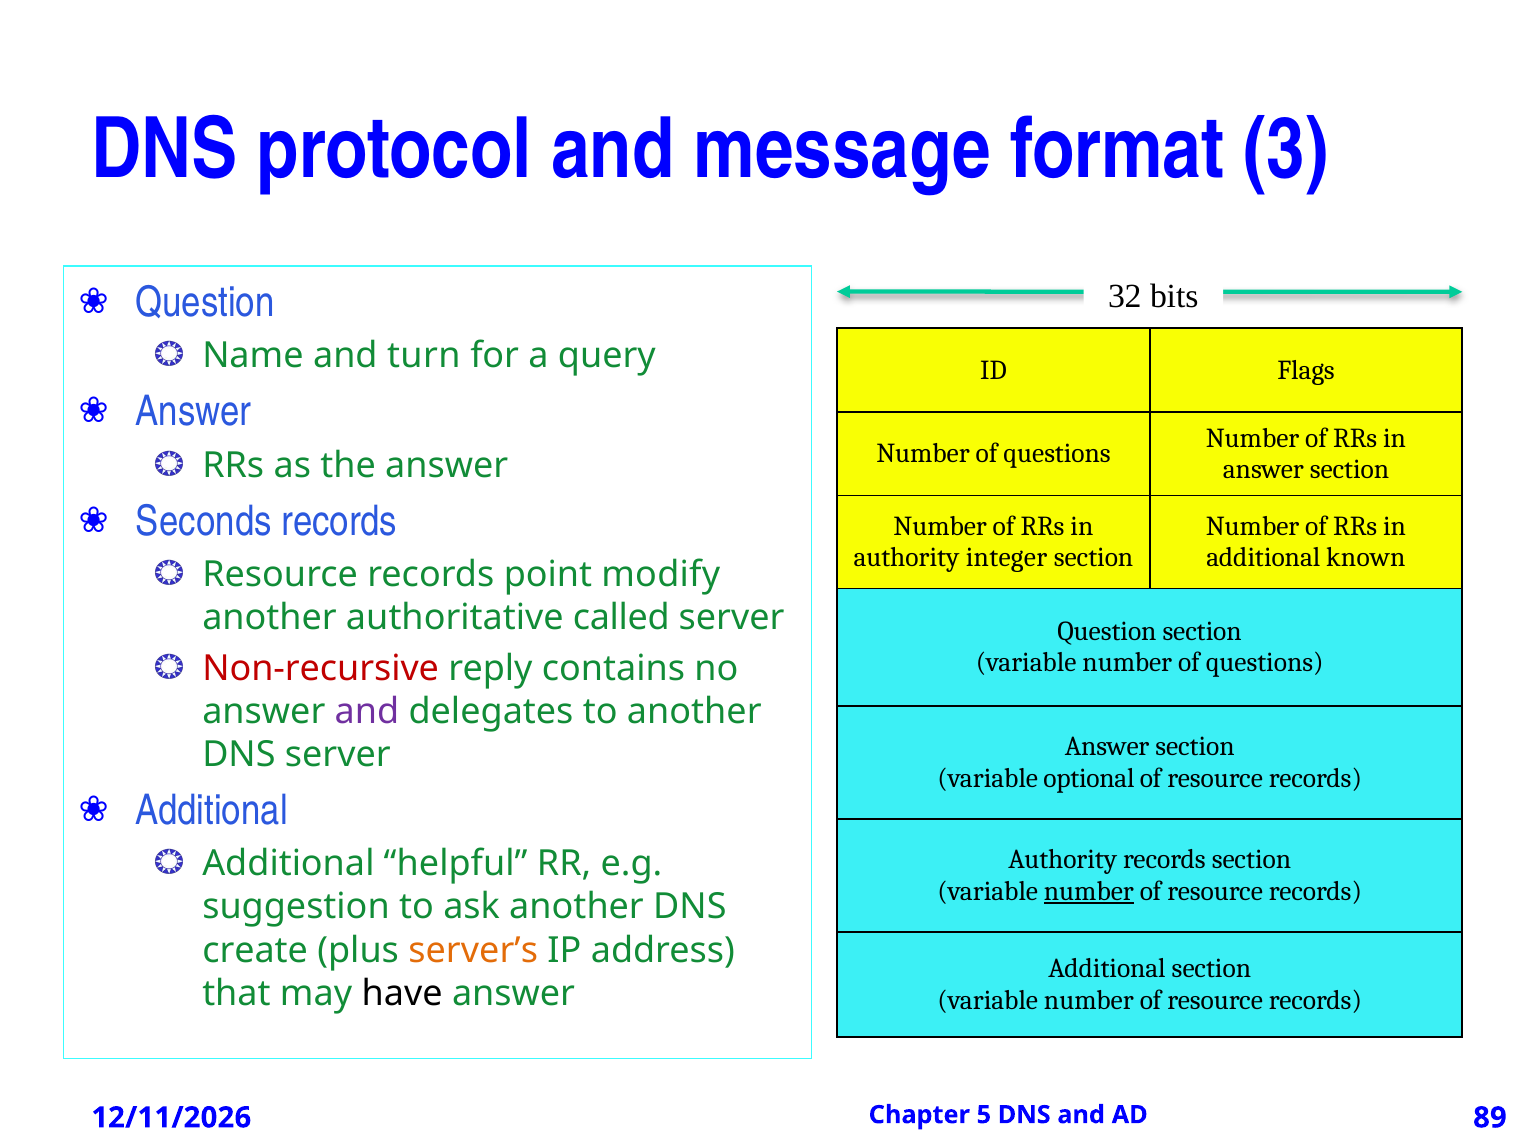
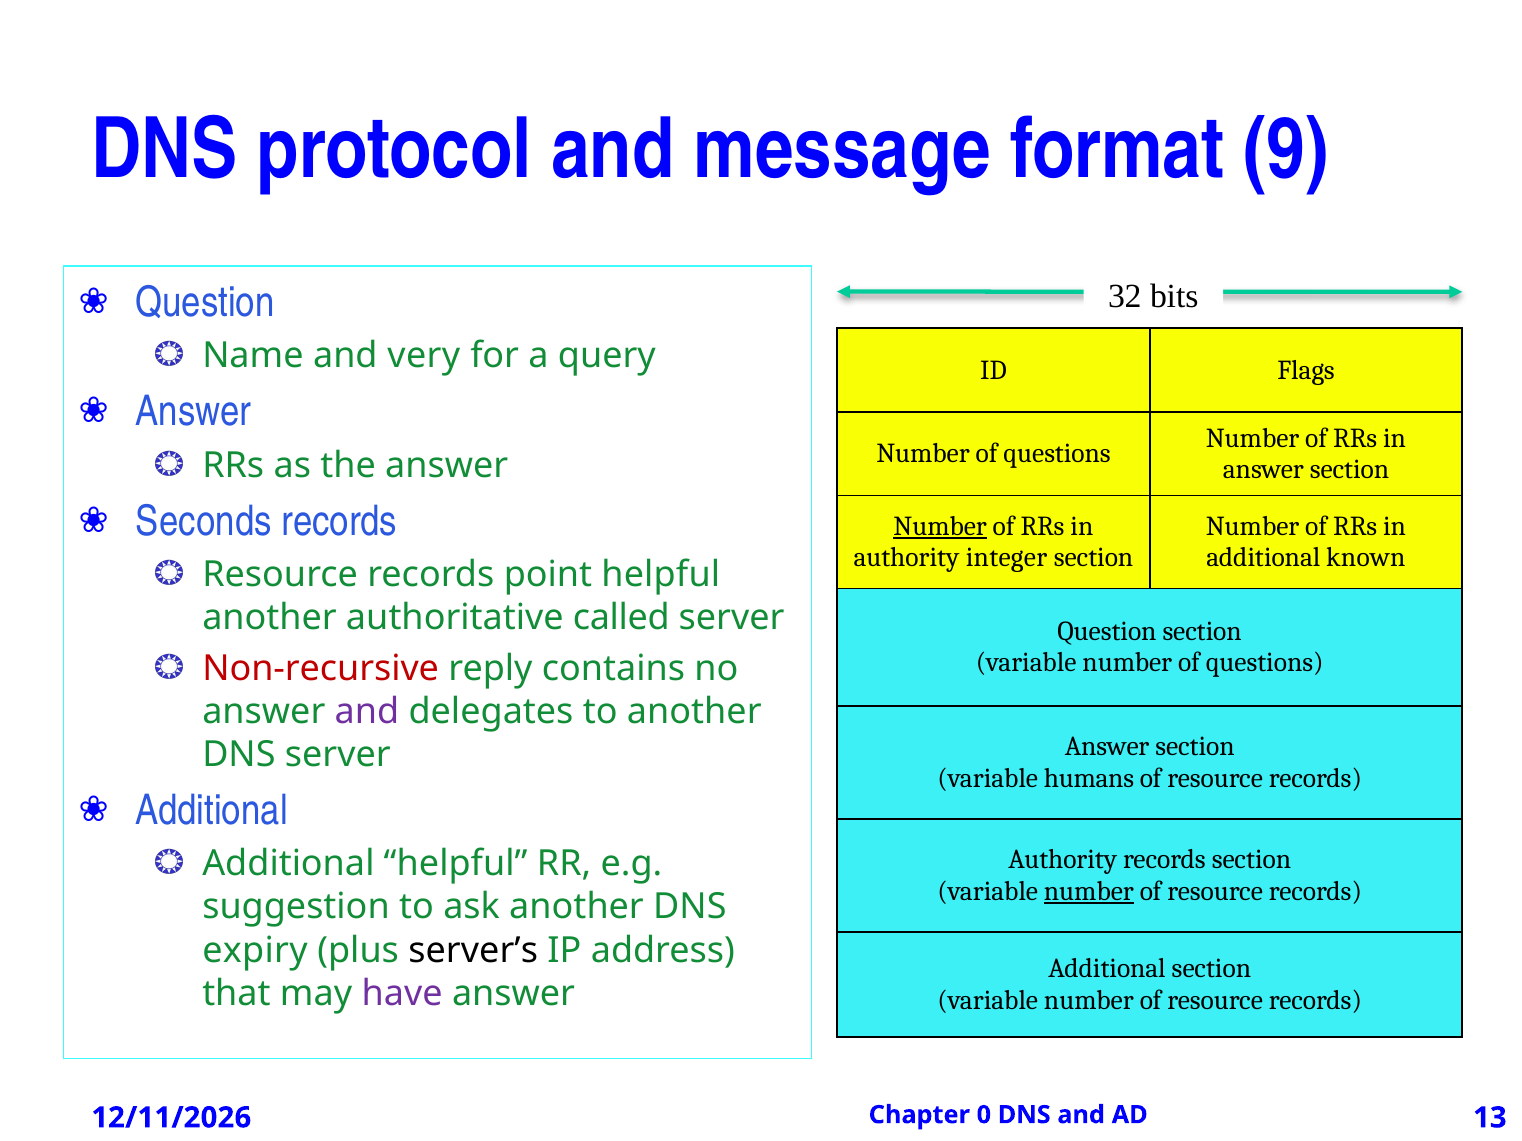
3: 3 -> 9 (1286, 150)
turn: turn -> very (424, 356)
Number underline: none -> present (940, 526)
point modify: modify -> helpful (661, 575)
optional: optional -> humans (1089, 779)
create: create -> expiry (255, 951)
server’s colour: orange -> black (473, 951)
have colour: black -> purple (402, 994)
5: 5 -> 0 (984, 1115)
89: 89 -> 13 (1490, 1118)
